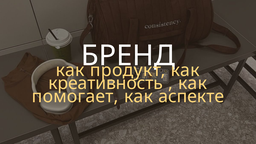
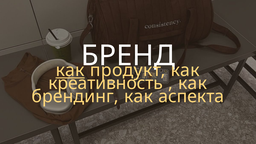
как underline: none -> present (70, 70)
помогает: помогает -> брендинг (75, 96)
аспекте: аспекте -> аспекта (191, 96)
